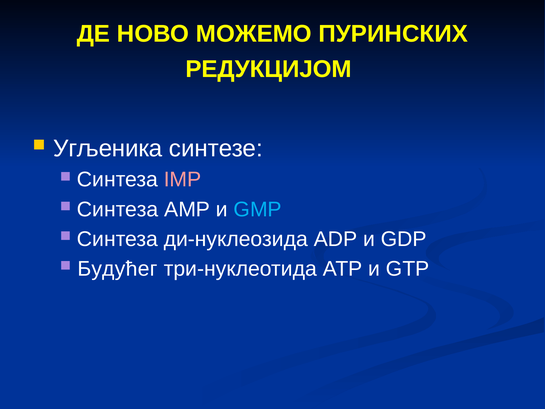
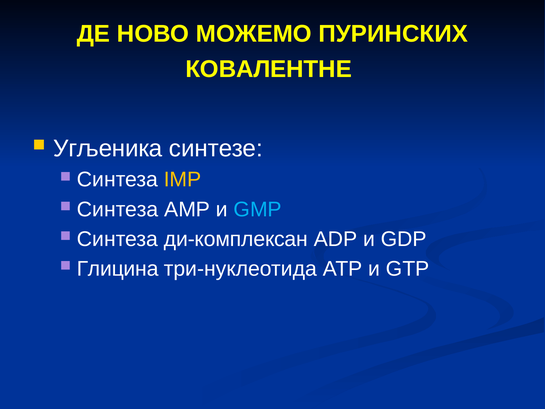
РЕДУКЦИЈОМ: РЕДУКЦИЈОМ -> КОВАЛЕНТНЕ (269, 69)
IMP colour: pink -> yellow (183, 180)
ди-нуклеозида: ди-нуклеозида -> ди-комплексан (236, 239)
Будућег: Будућег -> Глицина (118, 269)
